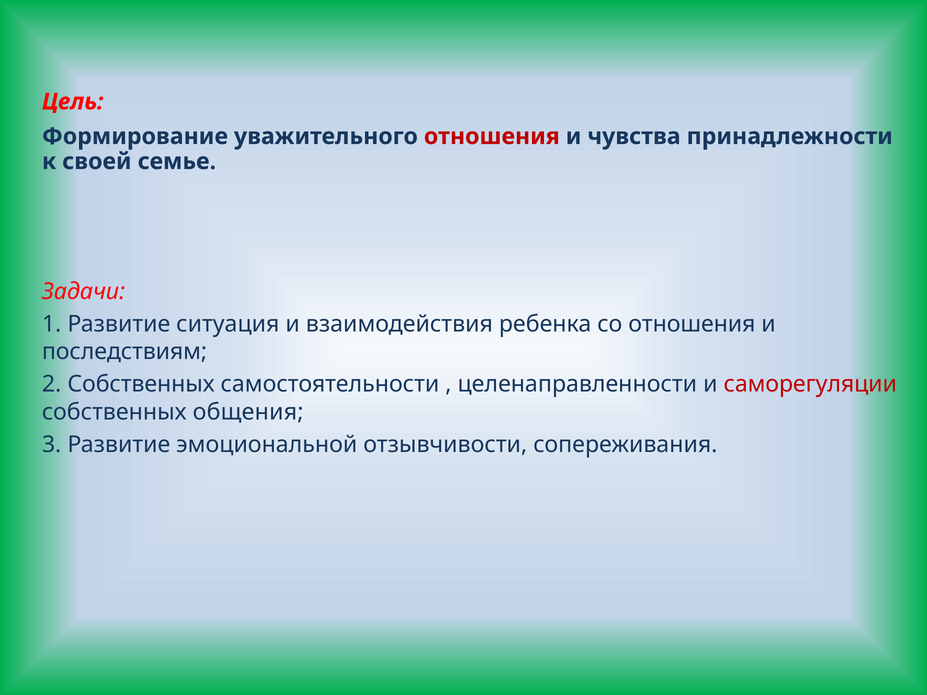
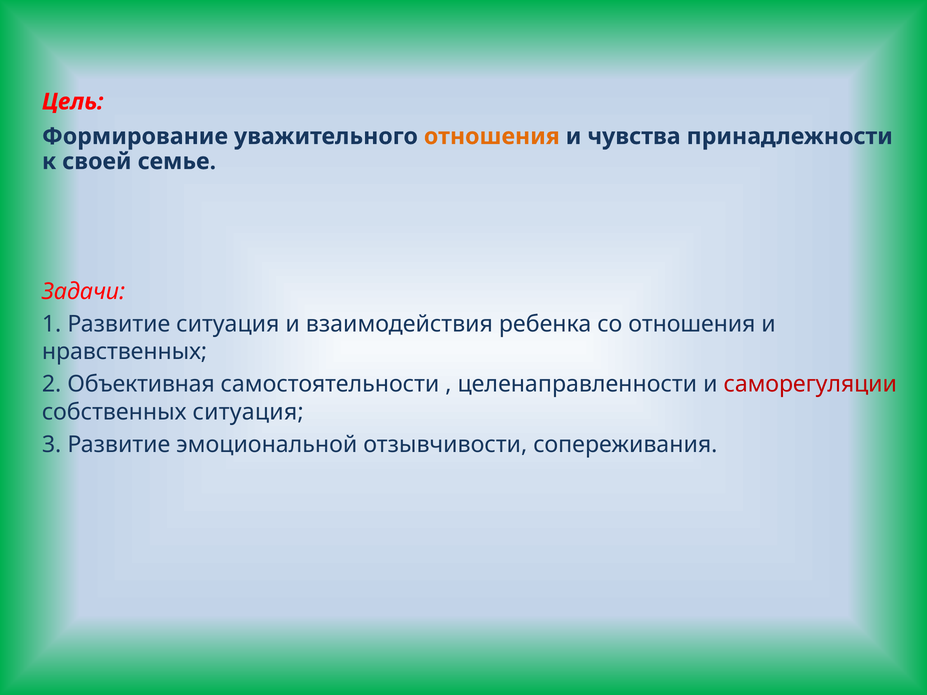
отношения colour: red -> orange (492, 136)
последствиям: последствиям -> нравственных (125, 352)
2 Собственных: Собственных -> Объективная (141, 384)
собственных общения: общения -> ситуация (248, 412)
